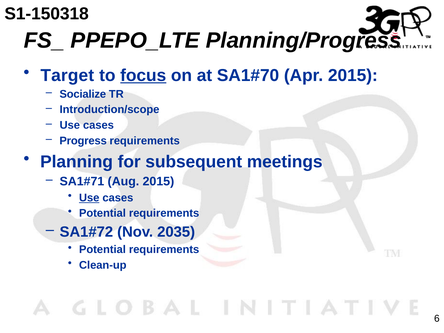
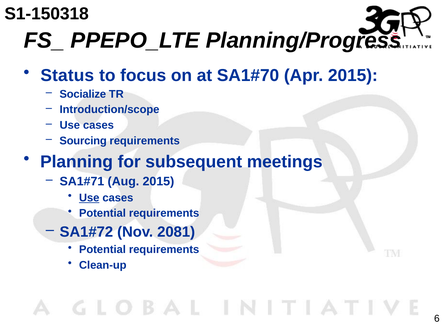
Target: Target -> Status (67, 75)
focus underline: present -> none (143, 75)
Progress: Progress -> Sourcing (83, 141)
2035: 2035 -> 2081 (176, 232)
